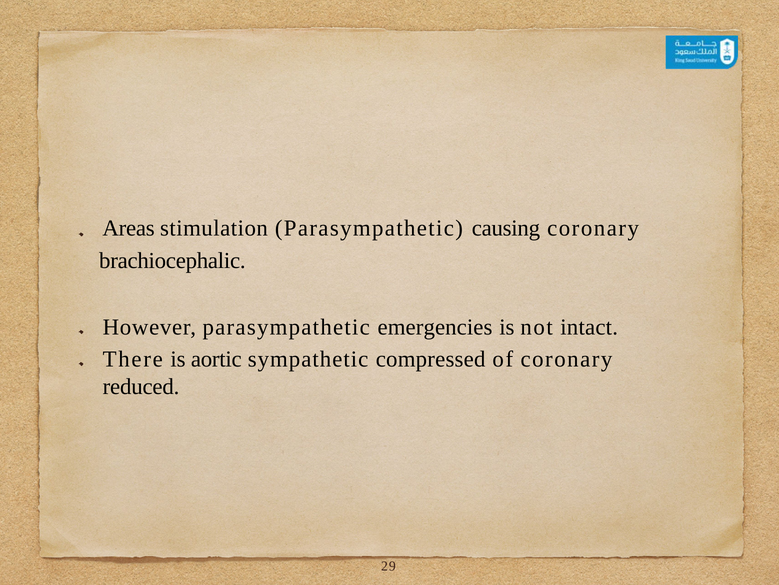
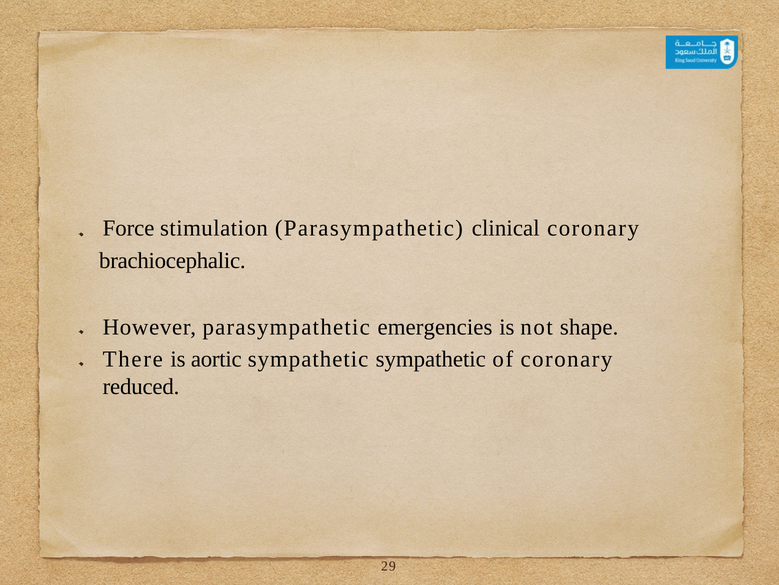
Areas: Areas -> Force (129, 228)
causing: causing -> clinical (506, 228)
intact: intact -> shape (589, 327)
sympathetic compressed: compressed -> sympathetic (431, 359)
